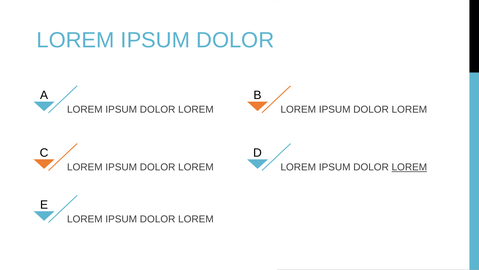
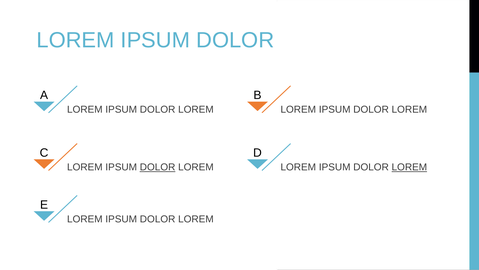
DOLOR underline: none -> present (158, 167)
